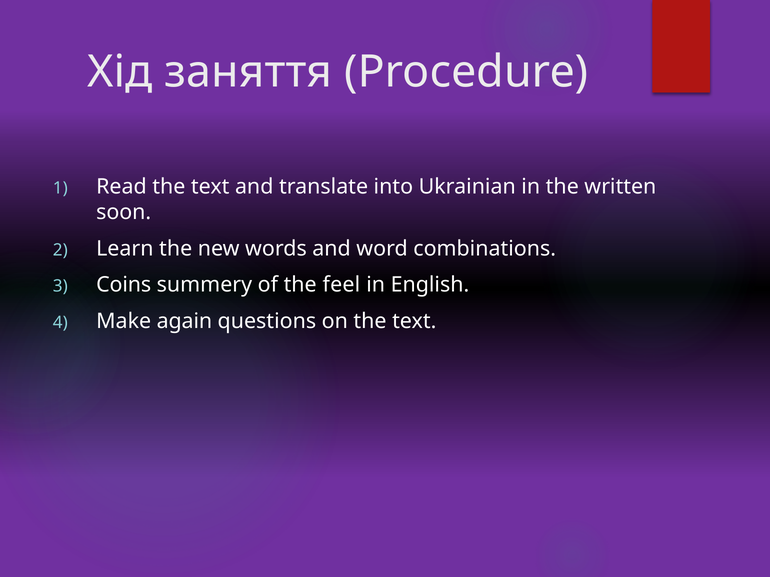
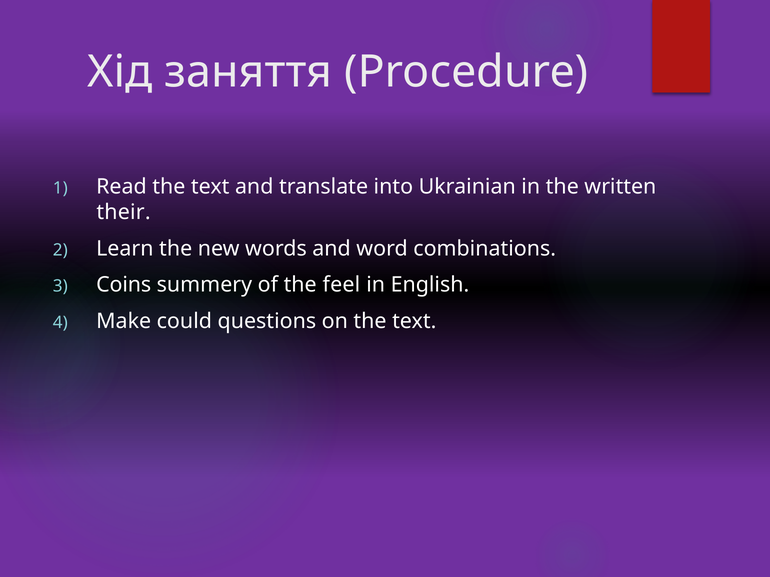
soon: soon -> their (124, 212)
again: again -> could (184, 321)
